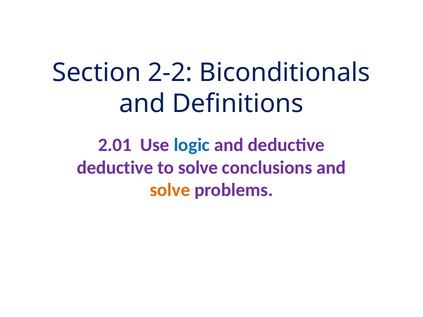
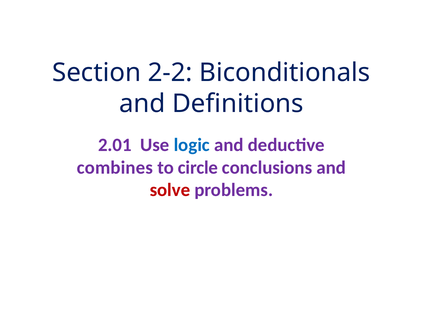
deductive: deductive -> combines (115, 168)
to solve: solve -> circle (198, 168)
solve colour: orange -> red (170, 190)
